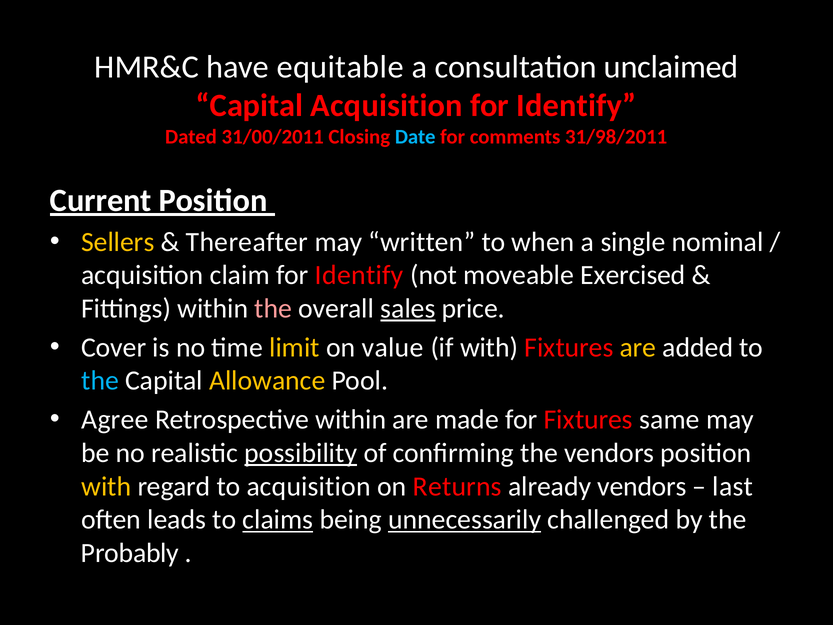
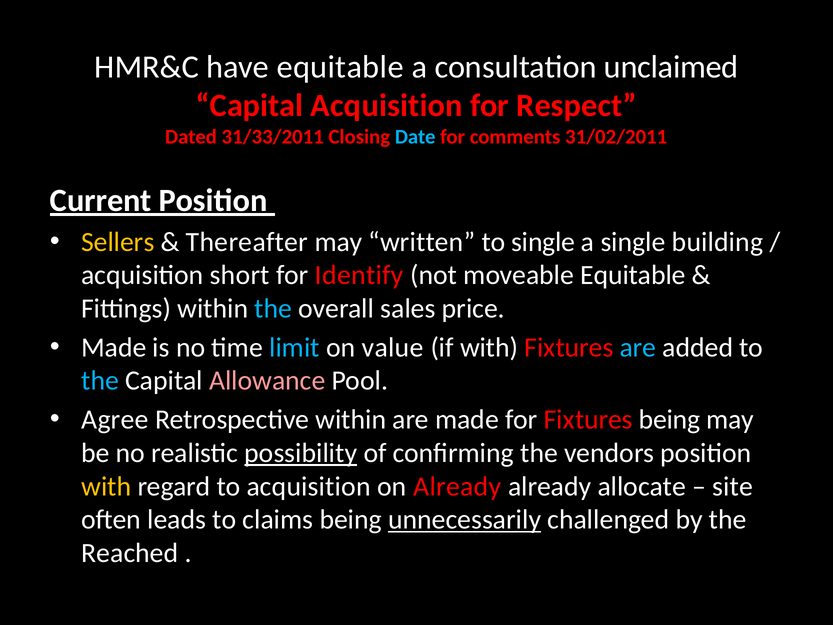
Identify: Identify -> Respect (576, 106)
31/00/2011: 31/00/2011 -> 31/33/2011 (273, 137)
31/98/2011: 31/98/2011 -> 31/02/2011 (616, 137)
to when: when -> single (543, 242)
nominal: nominal -> building (718, 242)
claim: claim -> short (240, 275)
moveable Exercised: Exercised -> Equitable (633, 275)
the colour: pink -> light blue (273, 308)
sales underline: present -> none (408, 308)
Cover: Cover -> Made (114, 347)
limit colour: yellow -> light blue (294, 347)
are colour: yellow -> light blue (638, 347)
Allowance colour: yellow -> pink (267, 381)
Fixtures same: same -> being (670, 420)
on Returns: Returns -> Already (457, 486)
already vendors: vendors -> allocate (642, 486)
last: last -> site (733, 486)
claims underline: present -> none (278, 519)
Probably: Probably -> Reached (130, 553)
